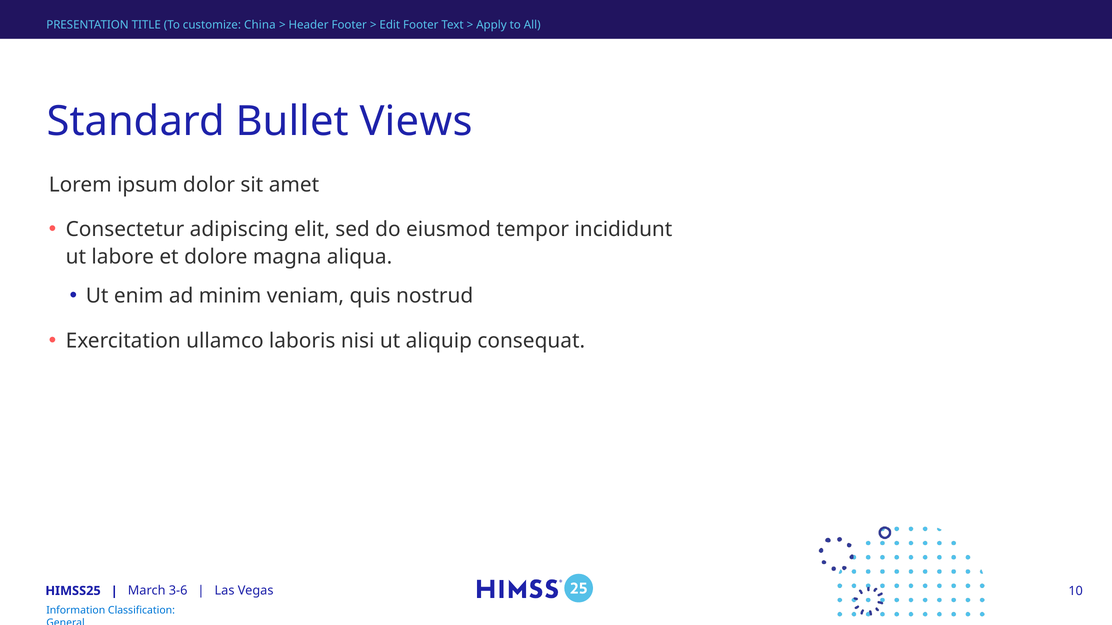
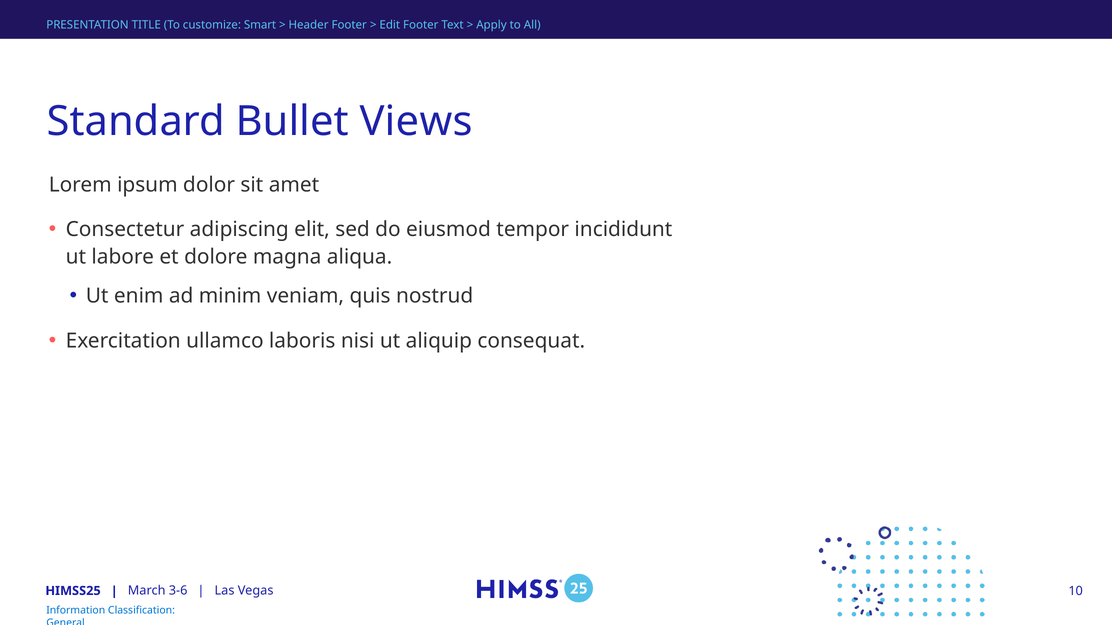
China: China -> Smart (260, 25)
